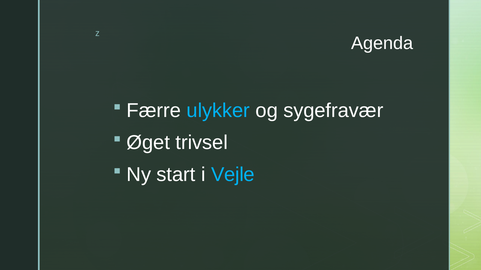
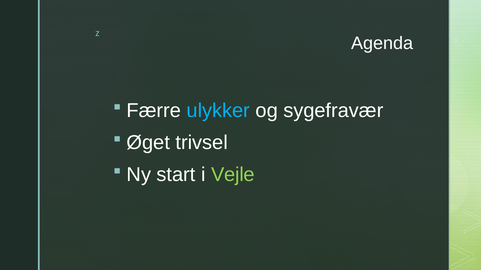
Vejle colour: light blue -> light green (233, 175)
